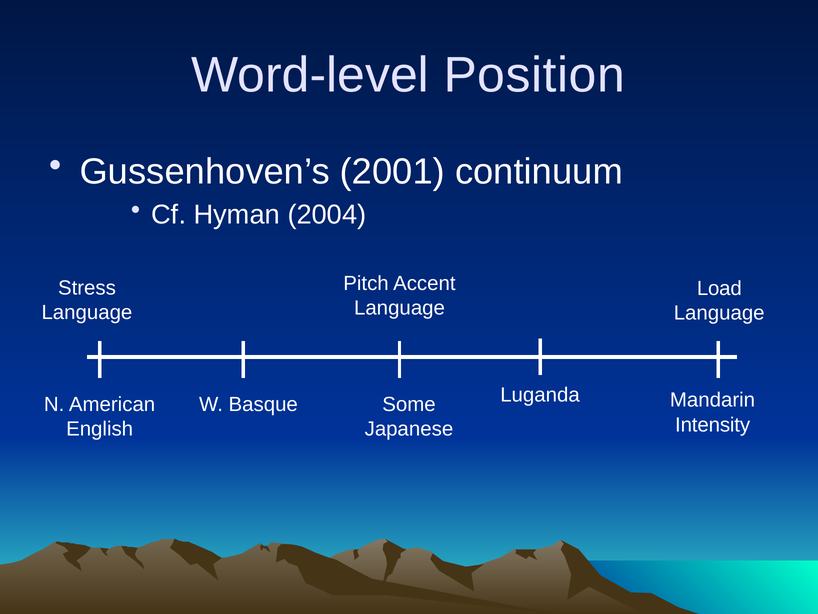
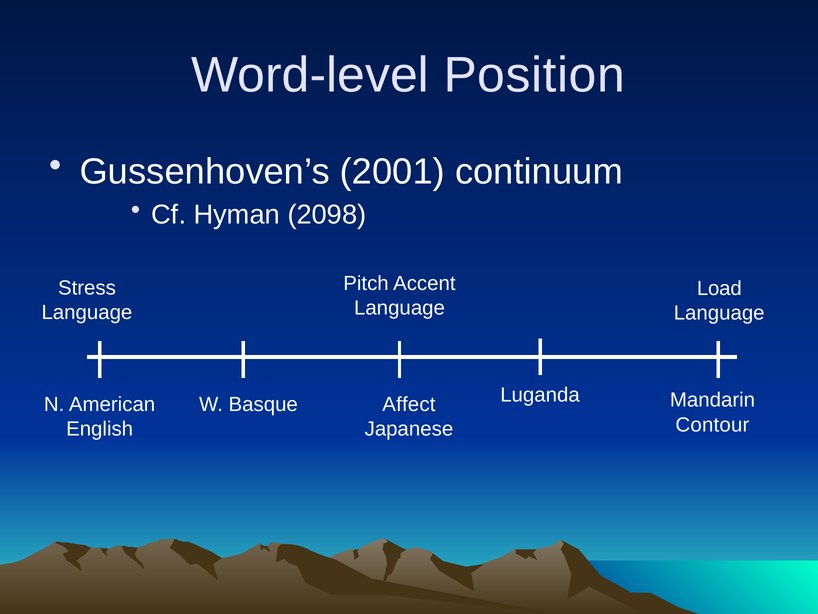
2004: 2004 -> 2098 (327, 215)
Some: Some -> Affect (409, 404)
Intensity: Intensity -> Contour (712, 424)
